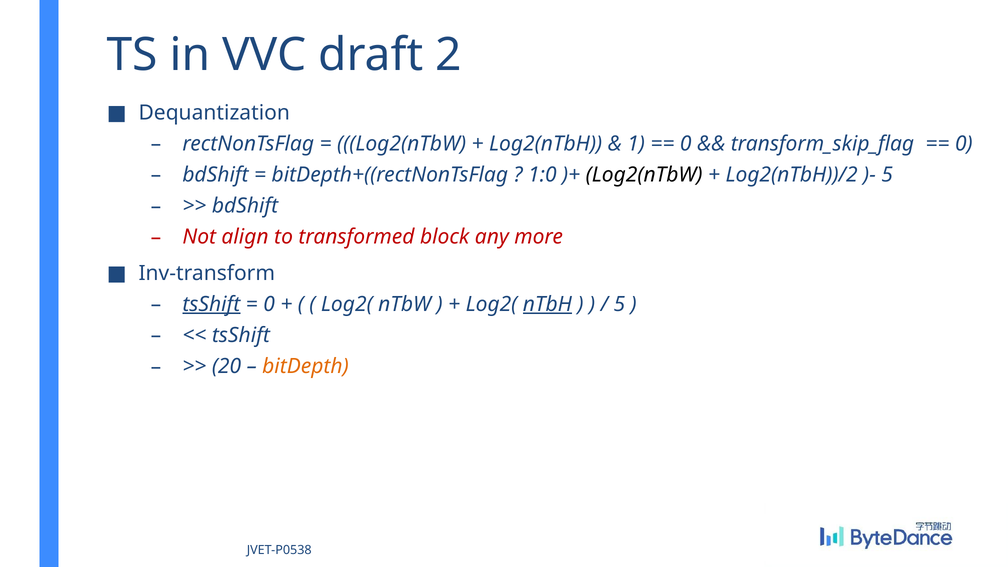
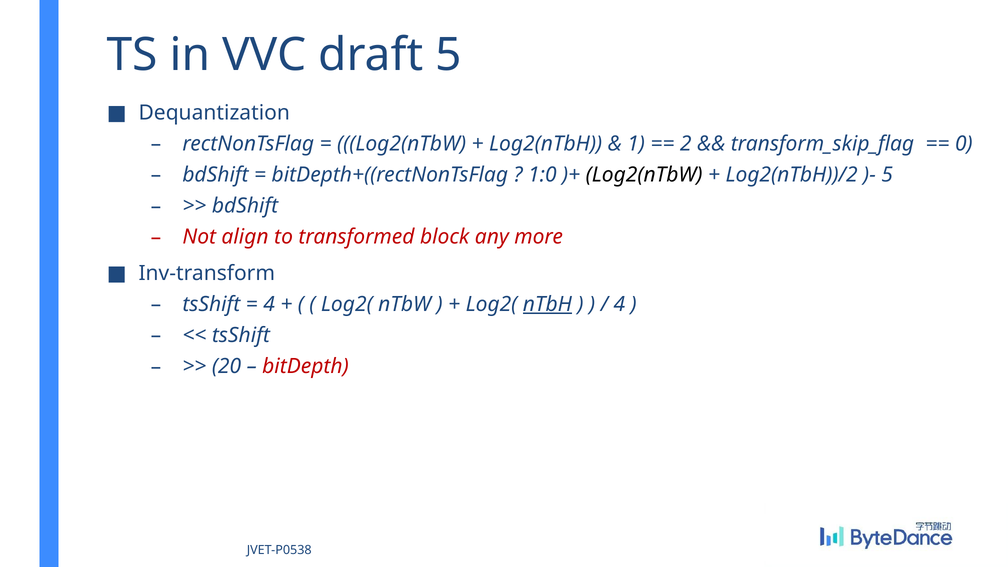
draft 2: 2 -> 5 (449, 55)
0: 0 -> 2 (686, 144)
tsShift underline: present -> none (211, 304)
0: 0 -> 4 (269, 304)
5: 5 -> 4 (619, 304)
bitDepth colour: orange -> red (305, 366)
